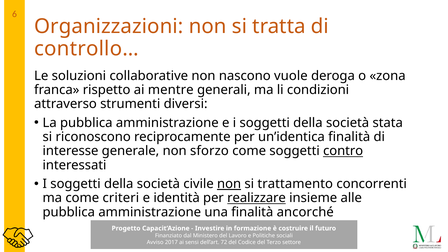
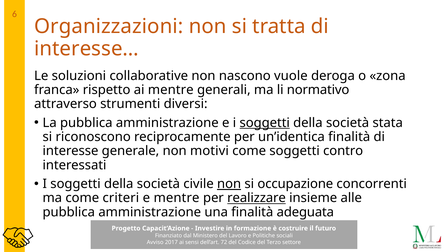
controllo…: controllo… -> interesse… (86, 49)
condizioni: condizioni -> normativo (318, 90)
soggetti underline: none -> present (265, 123)
sforzo: sforzo -> motivi (209, 151)
contro underline: present -> none (343, 151)
trattamento: trattamento -> occupazione (295, 184)
e identità: identità -> mentre (176, 198)
ancorché: ancorché -> adeguata (305, 212)
